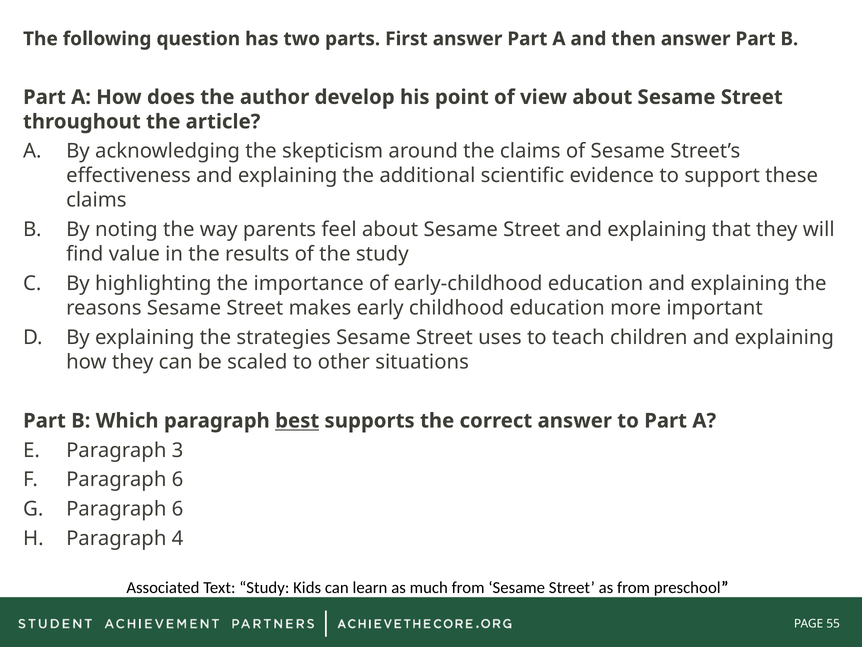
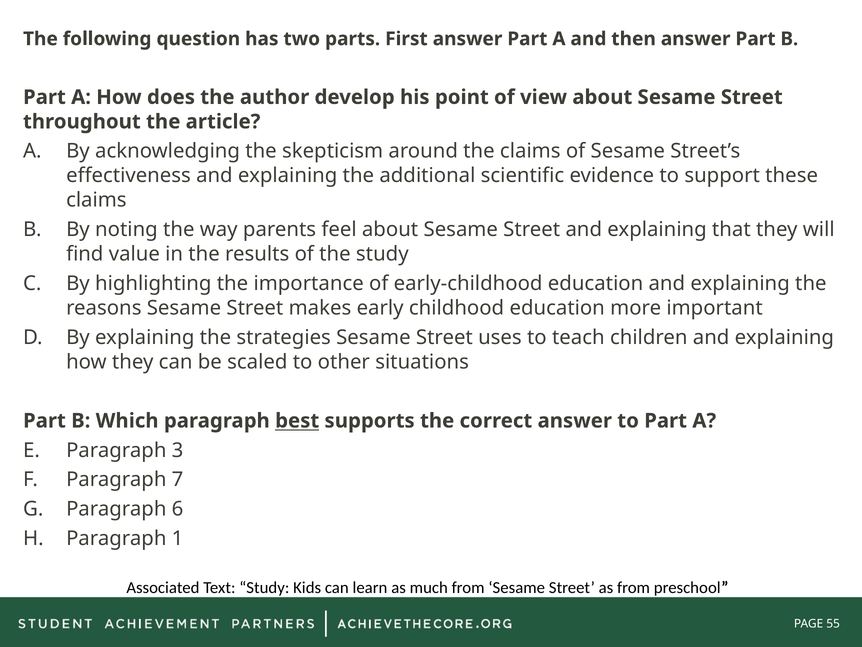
6: 6 -> 7 (178, 479)
4: 4 -> 1 (178, 538)
